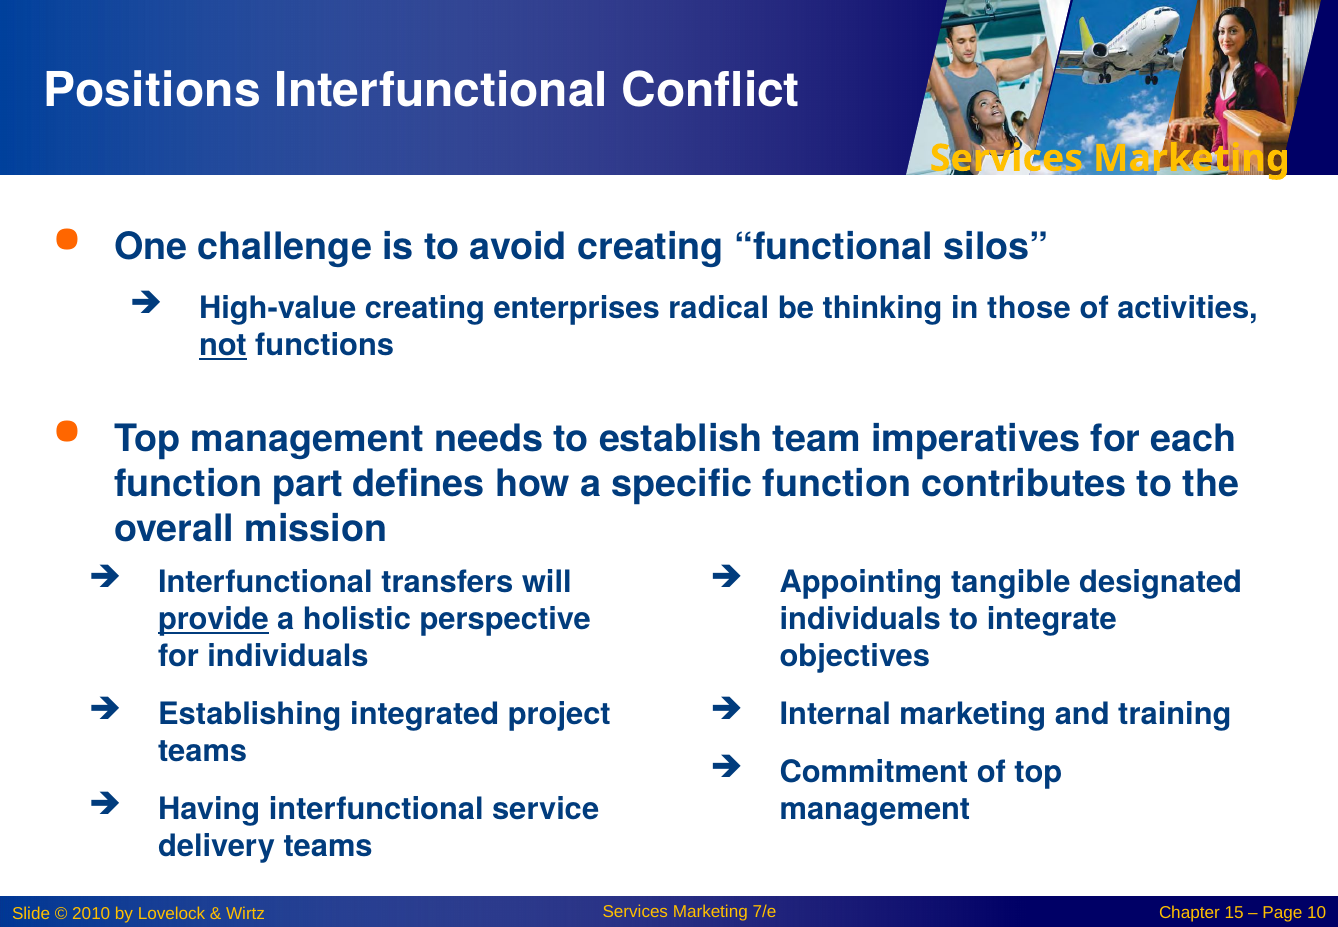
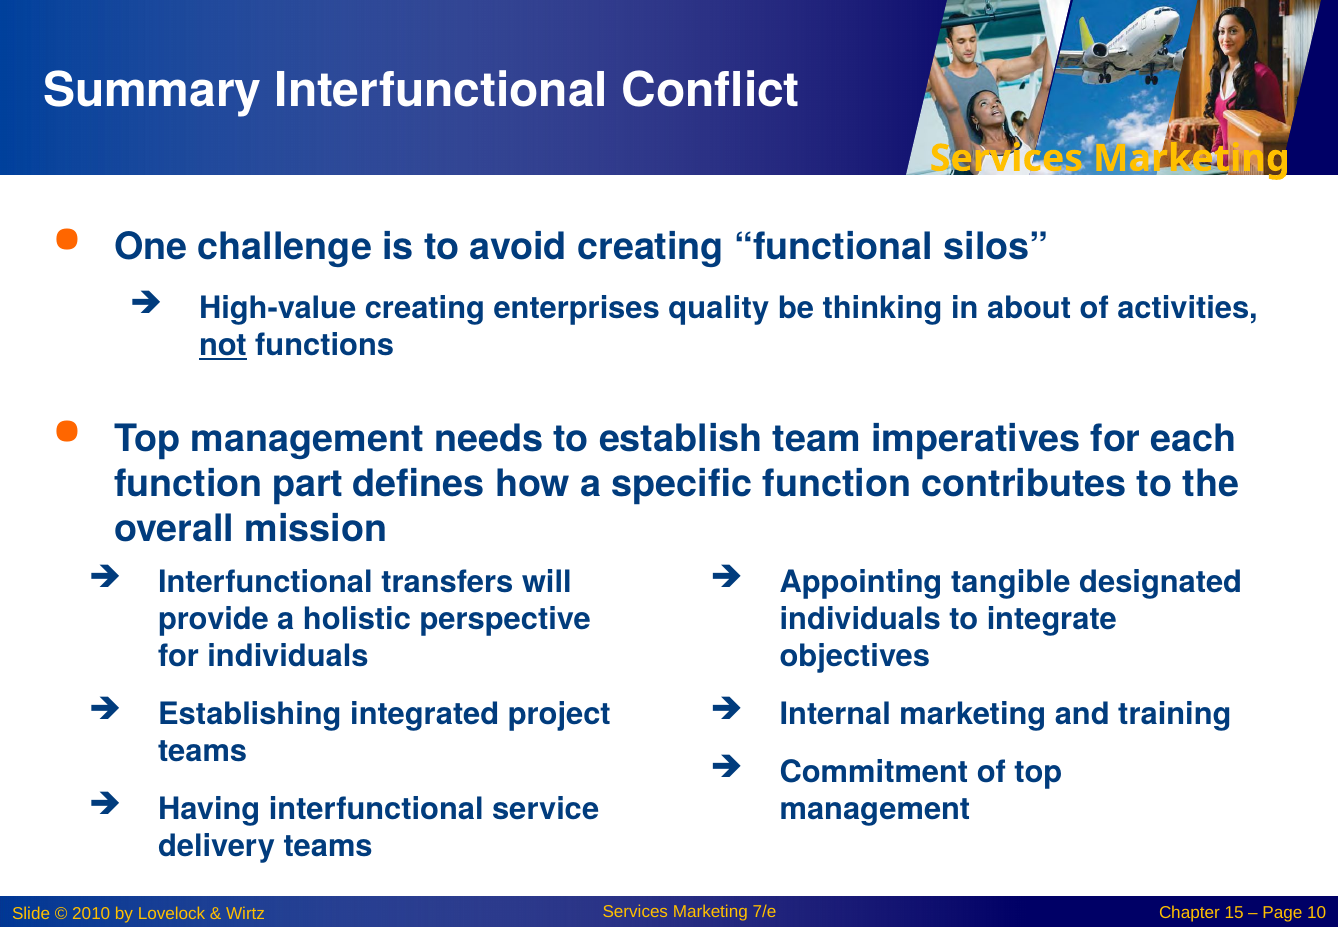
Positions: Positions -> Summary (152, 91)
radical: radical -> quality (719, 308)
those: those -> about (1029, 308)
provide underline: present -> none (213, 619)
